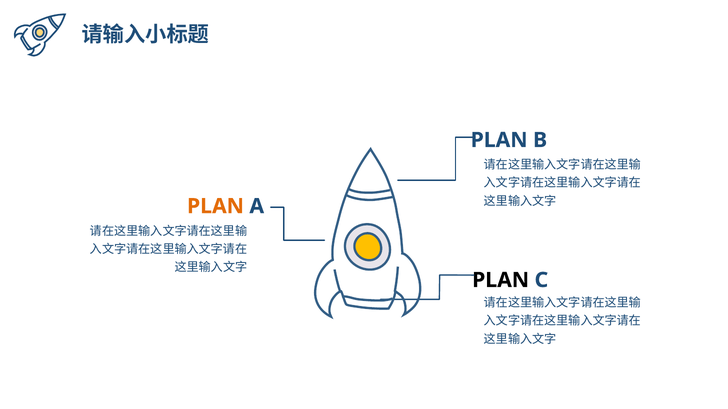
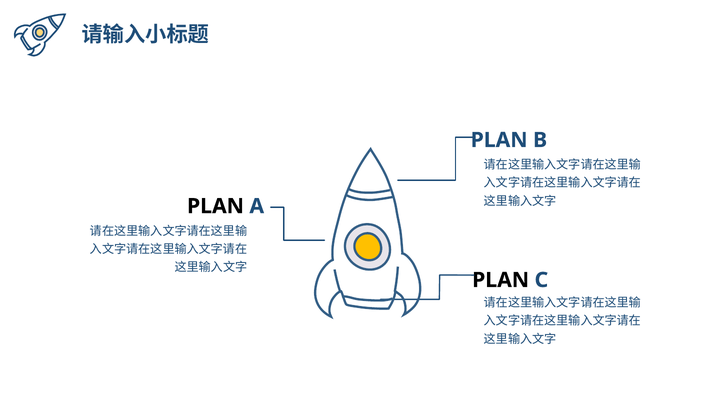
PLAN colour: orange -> black (215, 206)
